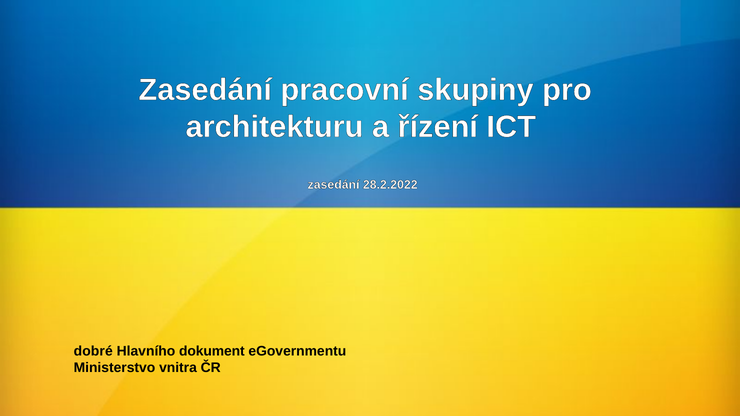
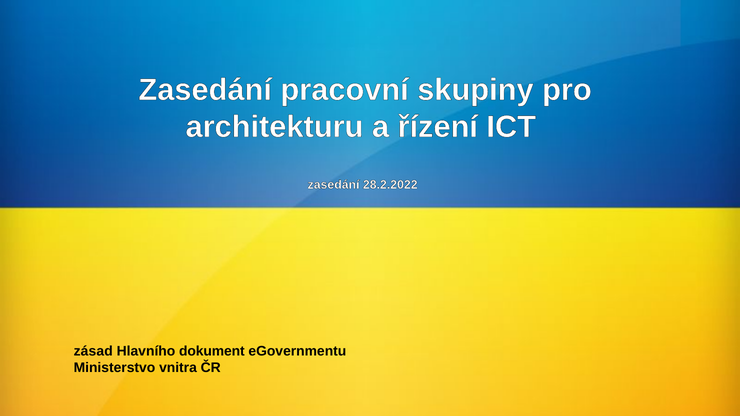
dobré: dobré -> zásad (93, 351)
